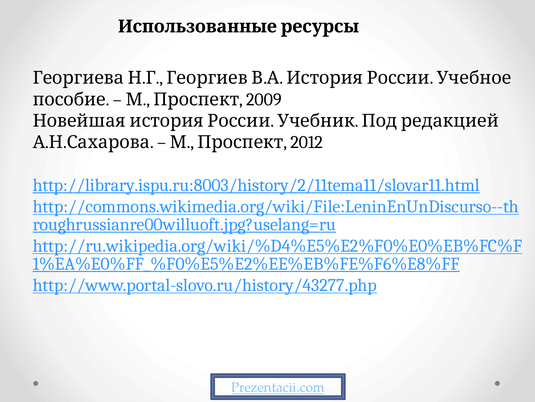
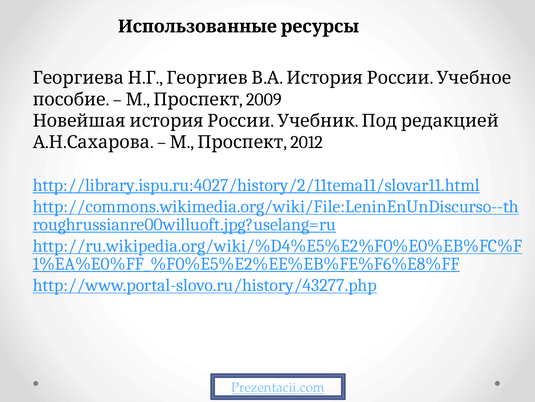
http://library.ispu.ru:8003/history/2/11tema11/slovar11.html: http://library.ispu.ru:8003/history/2/11tema11/slovar11.html -> http://library.ispu.ru:4027/history/2/11tema11/slovar11.html (256, 185)
